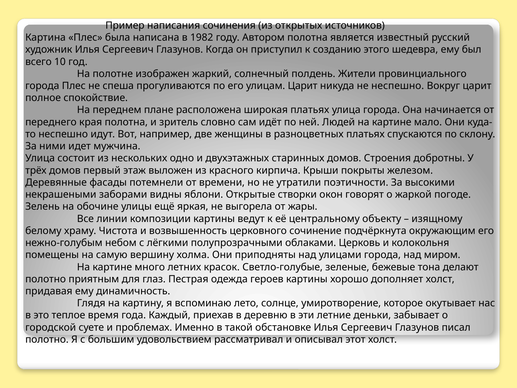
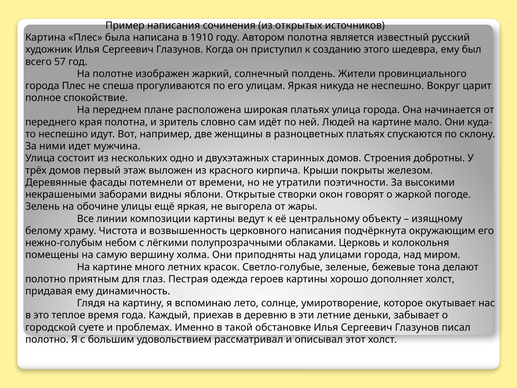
1982: 1982 -> 1910 (202, 38)
10: 10 -> 57 (60, 62)
улицам Царит: Царит -> Яркая (303, 86)
церковного сочинение: сочинение -> написания (315, 231)
